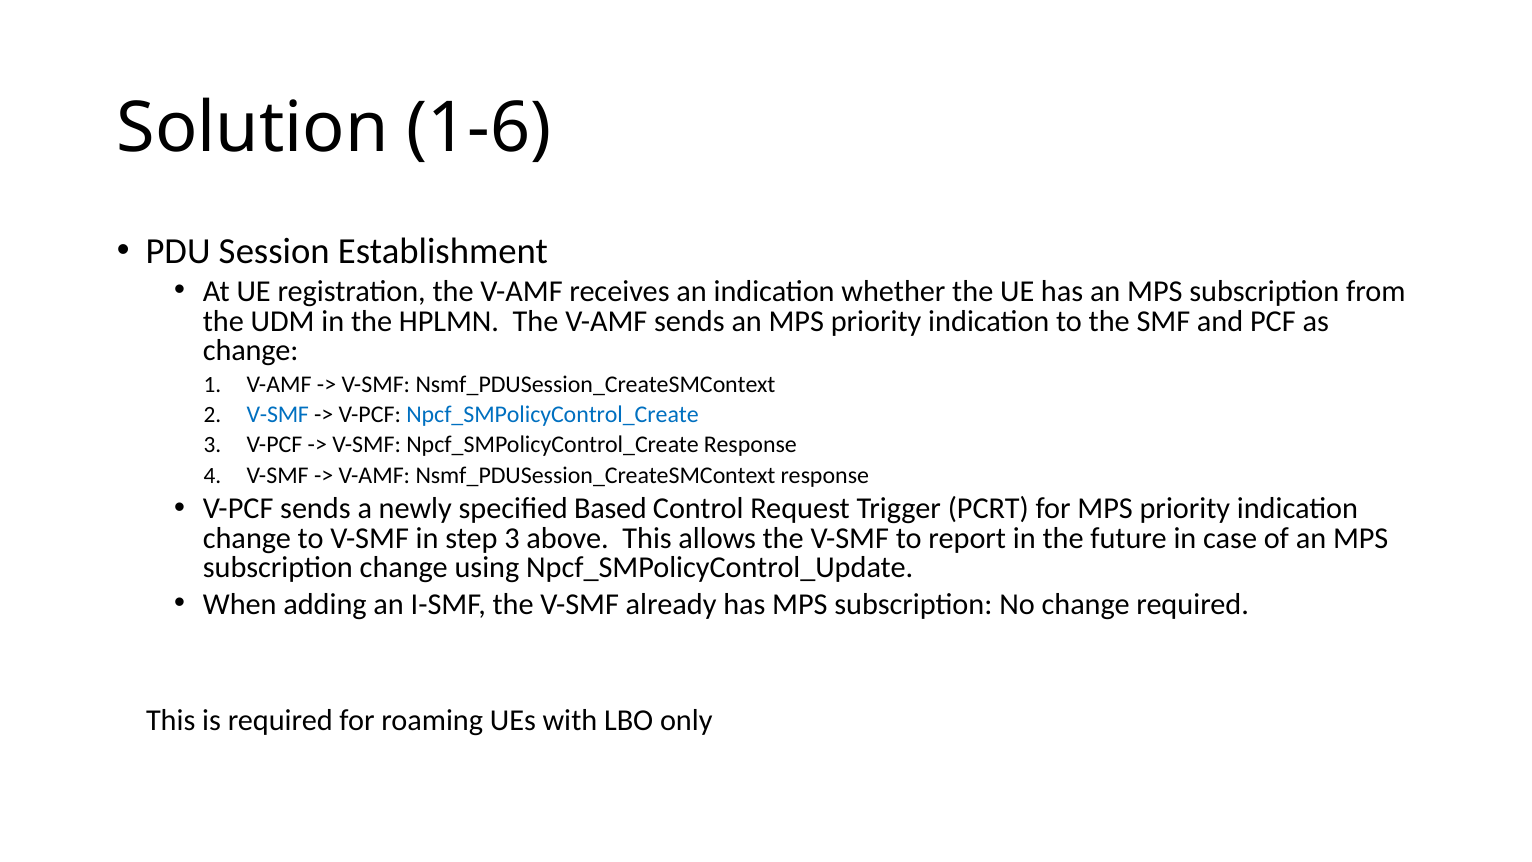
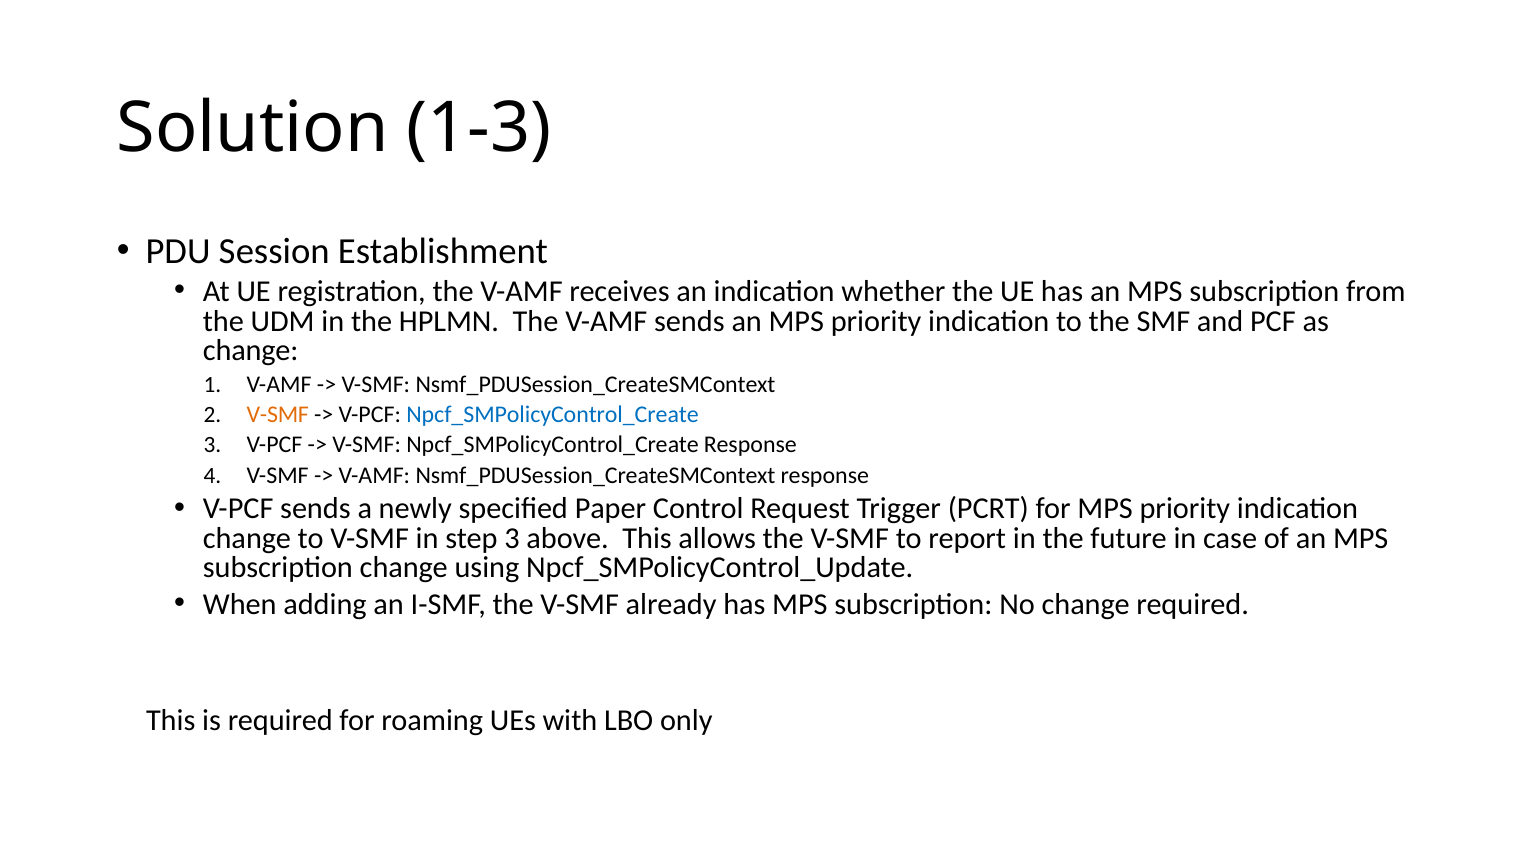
1-6: 1-6 -> 1-3 (479, 129)
V-SMF colour: blue -> orange (278, 415)
Based: Based -> Paper (610, 509)
